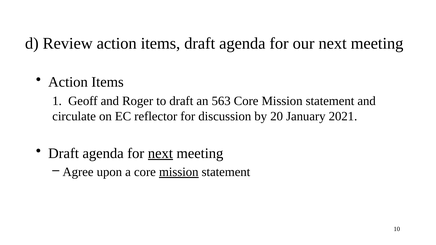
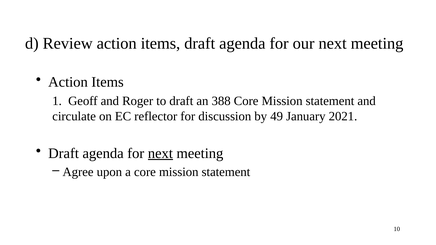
563: 563 -> 388 (221, 101)
20: 20 -> 49 (277, 116)
mission underline: present -> none (179, 172)
